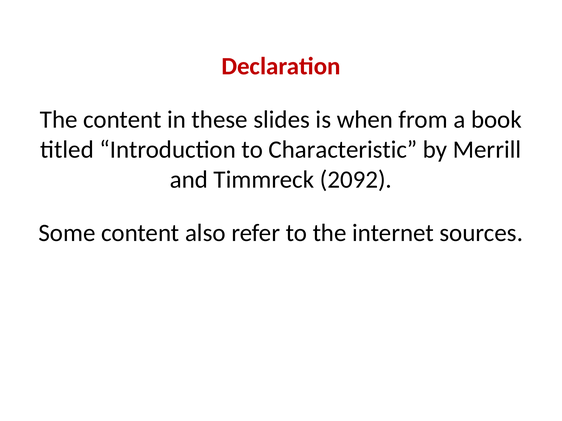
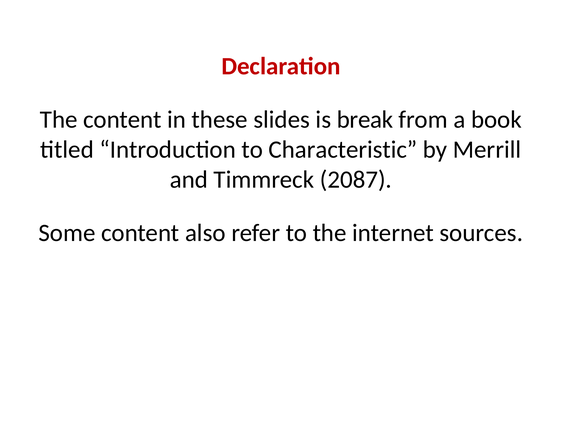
when: when -> break (365, 120)
2092: 2092 -> 2087 (356, 180)
